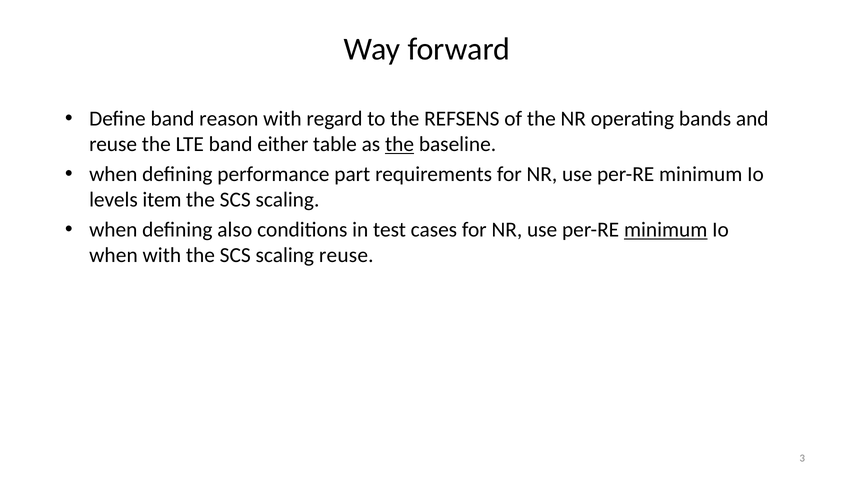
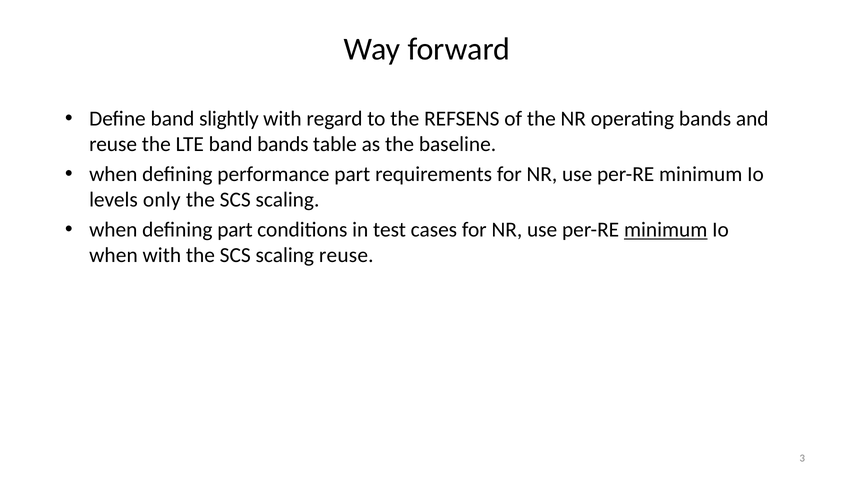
reason: reason -> slightly (229, 119)
band either: either -> bands (283, 145)
the underline: present -> none (400, 145)
item: item -> only (162, 200)
defining also: also -> part (235, 230)
